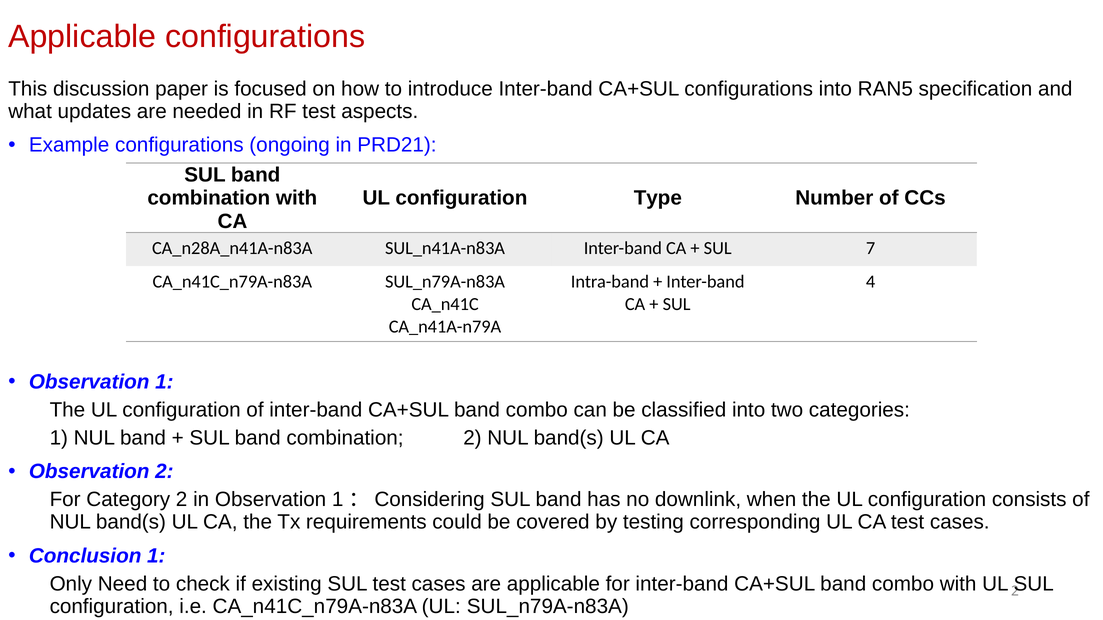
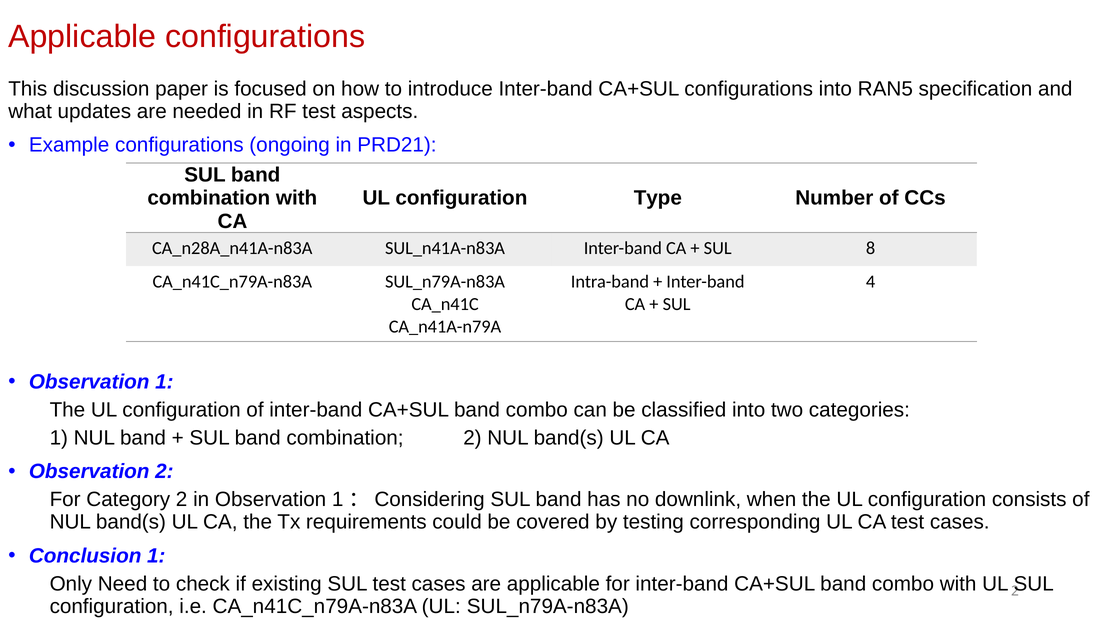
7: 7 -> 8 (871, 248)
